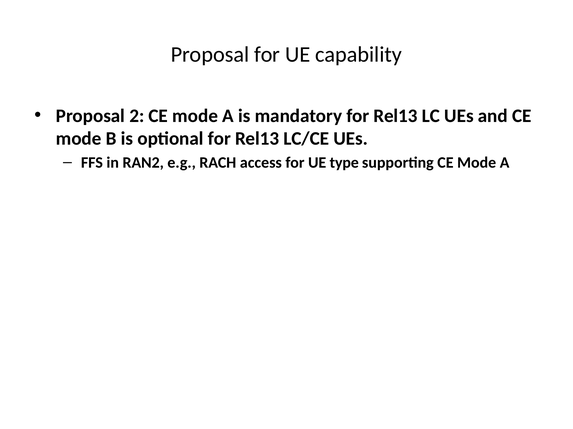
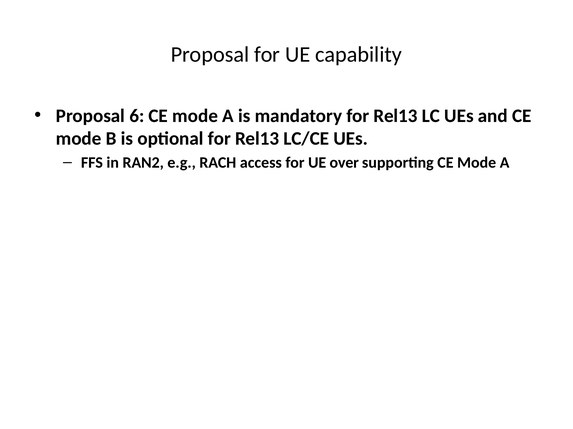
2: 2 -> 6 (137, 116)
type: type -> over (344, 163)
